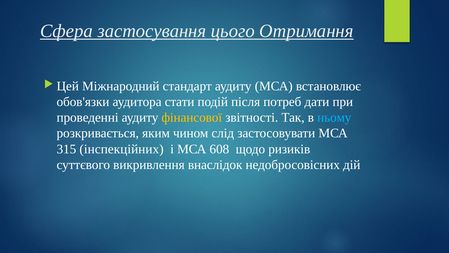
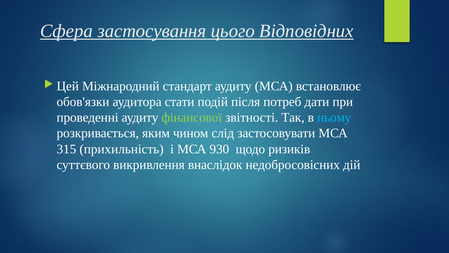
Отримання: Отримання -> Відповідних (306, 31)
фінансової colour: yellow -> light green (192, 117)
інспекційних: інспекційних -> прихильність (122, 149)
608: 608 -> 930 (219, 149)
